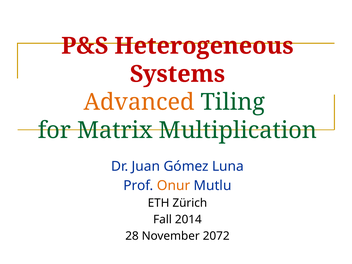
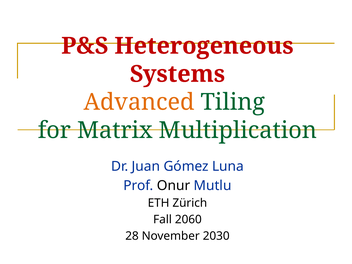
Onur colour: orange -> black (174, 186)
2014: 2014 -> 2060 (188, 219)
2072: 2072 -> 2030 (216, 236)
